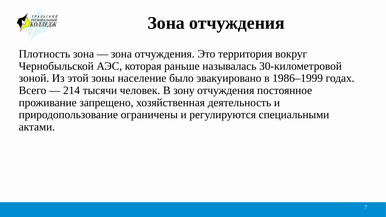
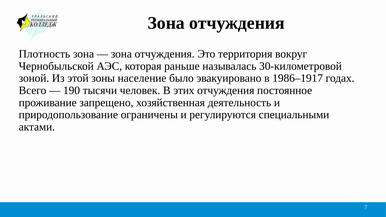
1986–1999: 1986–1999 -> 1986–1917 (298, 78)
214: 214 -> 190 (72, 90)
зону: зону -> этих (184, 90)
